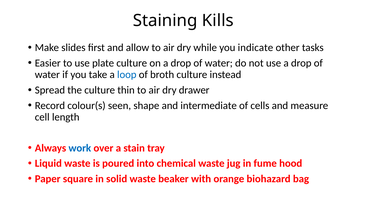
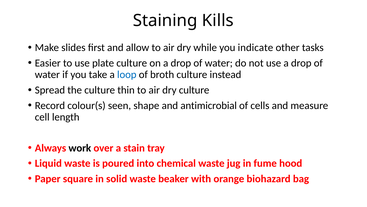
dry drawer: drawer -> culture (194, 90)
intermediate: intermediate -> antimicrobial (209, 105)
work colour: blue -> black (80, 148)
